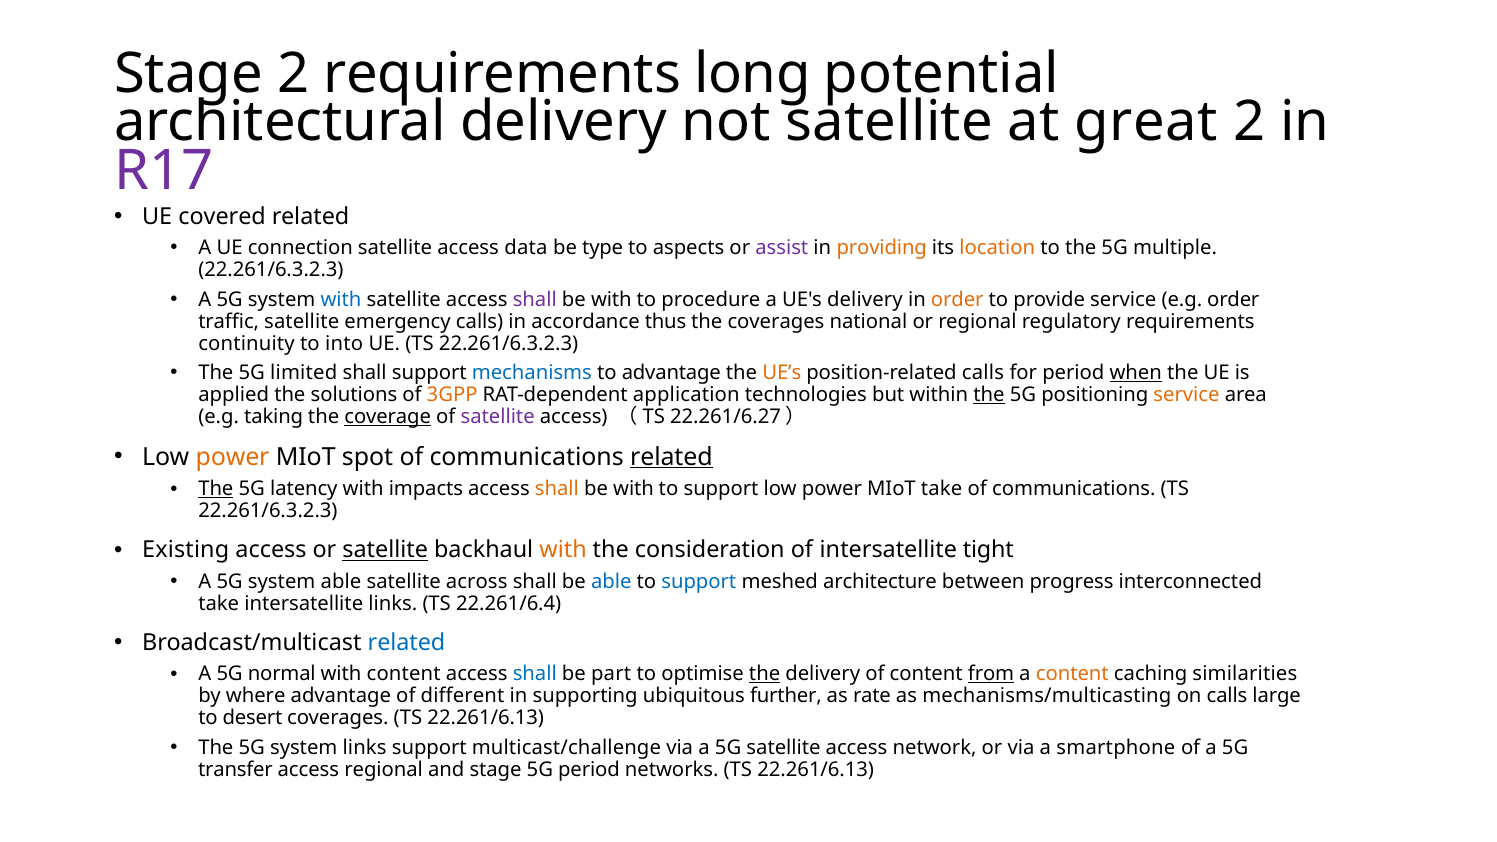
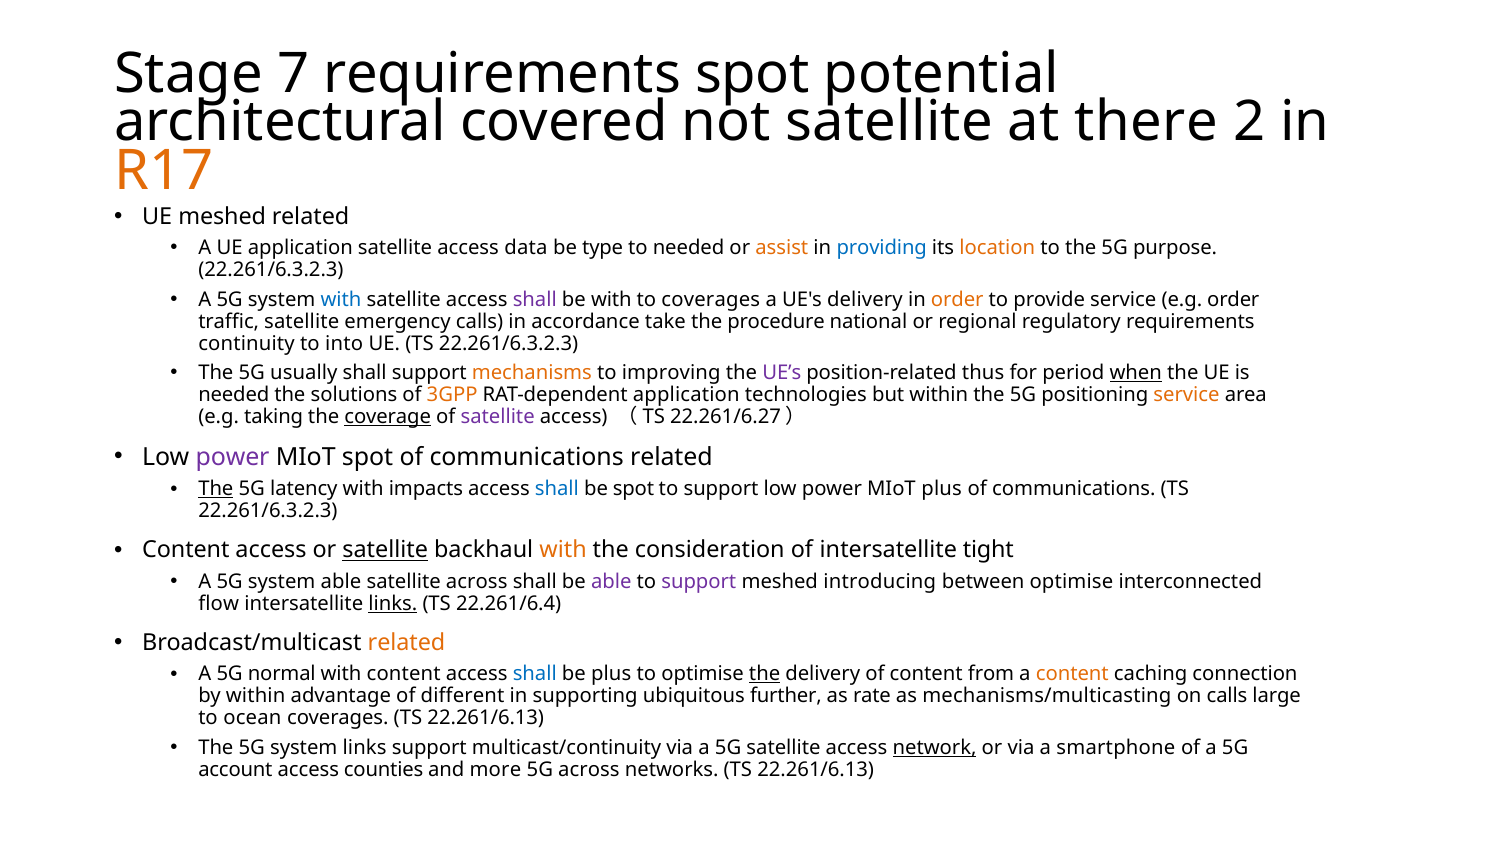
Stage 2: 2 -> 7 (293, 74)
requirements long: long -> spot (753, 74)
architectural delivery: delivery -> covered (564, 122)
great: great -> there (1146, 122)
R17 colour: purple -> orange (164, 171)
UE covered: covered -> meshed (222, 216)
UE connection: connection -> application (300, 248)
to aspects: aspects -> needed (689, 248)
assist colour: purple -> orange (782, 248)
providing colour: orange -> blue (882, 248)
multiple: multiple -> purpose (1175, 248)
to procedure: procedure -> coverages (711, 299)
thus: thus -> take (665, 321)
the coverages: coverages -> procedure (776, 321)
limited: limited -> usually (304, 373)
mechanisms colour: blue -> orange (532, 373)
to advantage: advantage -> improving (671, 373)
UE’s colour: orange -> purple (782, 373)
position-related calls: calls -> thus (983, 373)
applied: applied -> needed (234, 395)
the underline: present -> none (989, 395)
power colour: orange -> purple (233, 457)
related underline: present -> none (671, 457)
shall colour: orange -> blue (557, 489)
with: with -> spot (634, 489)
MIoT take: take -> plus (942, 489)
Existing: Existing -> Content (186, 550)
able colour: blue -> purple (611, 582)
support colour: blue -> purple (699, 582)
architecture: architecture -> introducing (880, 582)
between progress: progress -> optimise (1071, 582)
take: take -> flow (219, 604)
links underline: none -> present (393, 604)
related colour: blue -> orange (406, 643)
be part: part -> plus (611, 674)
from underline: present -> none (991, 674)
similarities: similarities -> connection (1245, 674)
by where: where -> within (256, 696)
desert: desert -> ocean (252, 718)
multicast/challenge: multicast/challenge -> multicast/continuity (567, 748)
network underline: none -> present (935, 748)
transfer: transfer -> account (235, 770)
access regional: regional -> counties (384, 770)
and stage: stage -> more (495, 770)
5G period: period -> across (589, 770)
